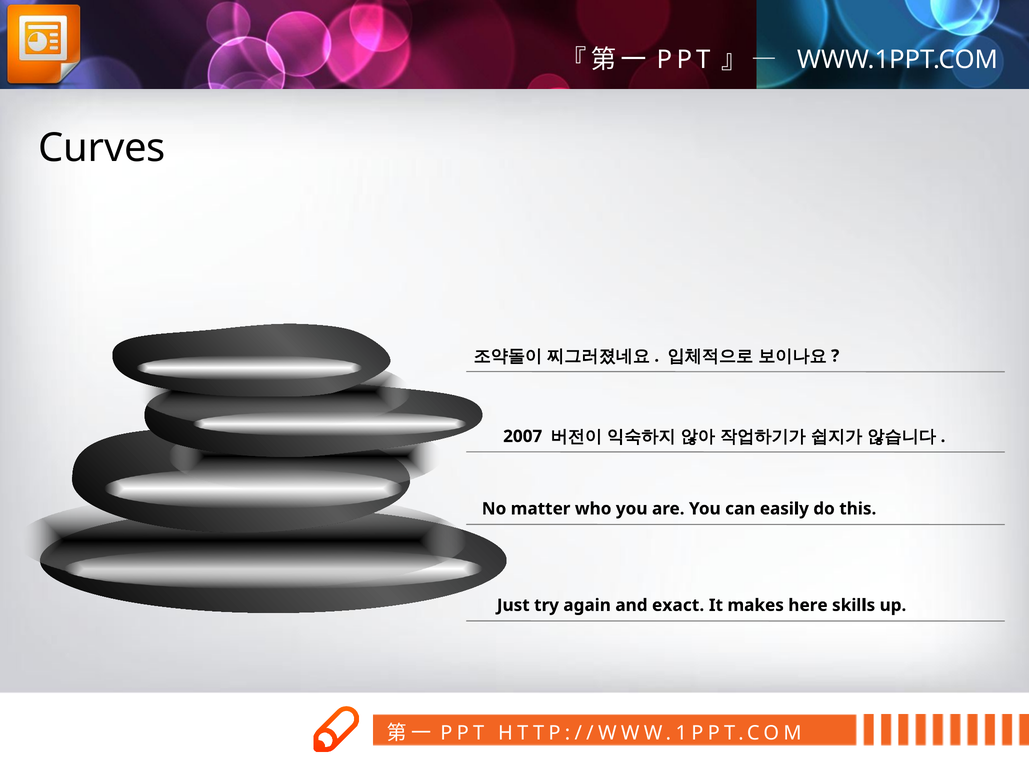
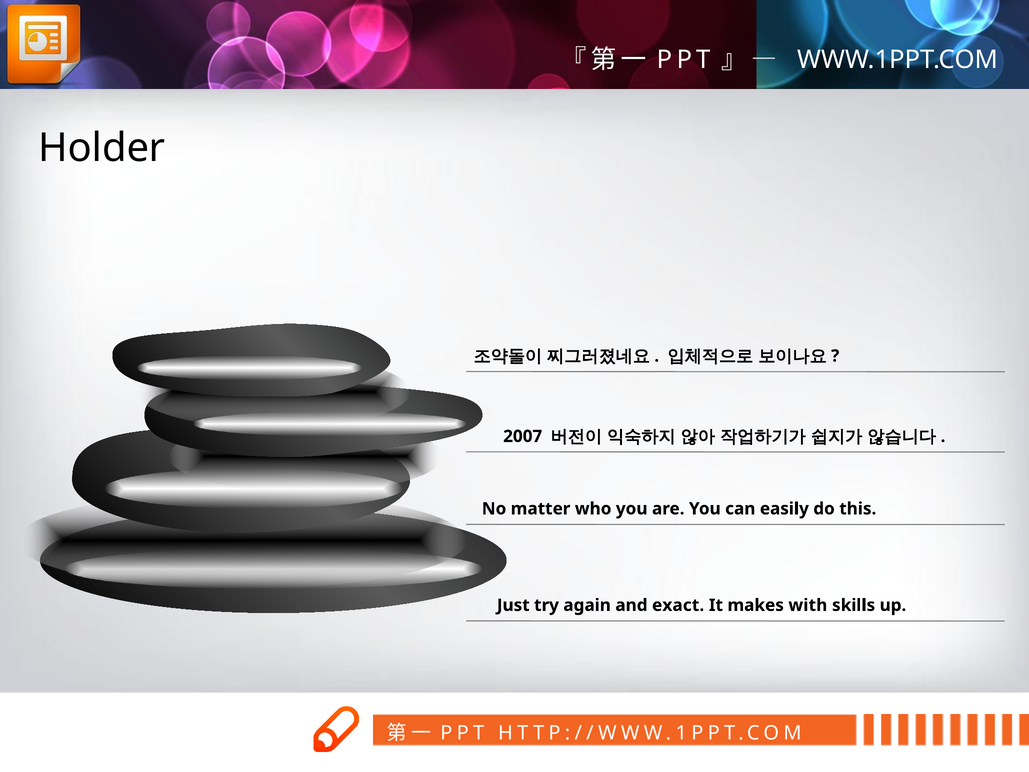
Curves: Curves -> Holder (102, 148)
here: here -> with (808, 605)
